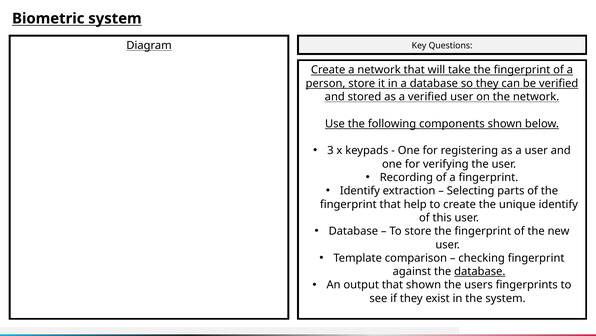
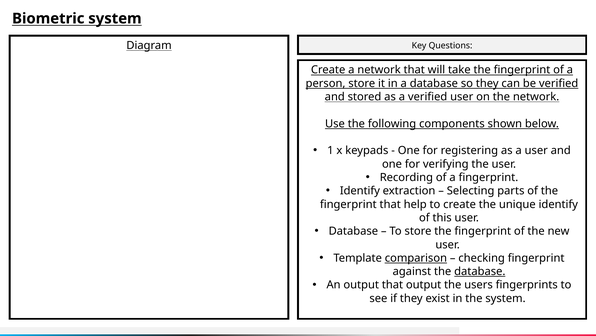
3: 3 -> 1 (330, 150)
comparison underline: none -> present (416, 258)
that shown: shown -> output (424, 284)
